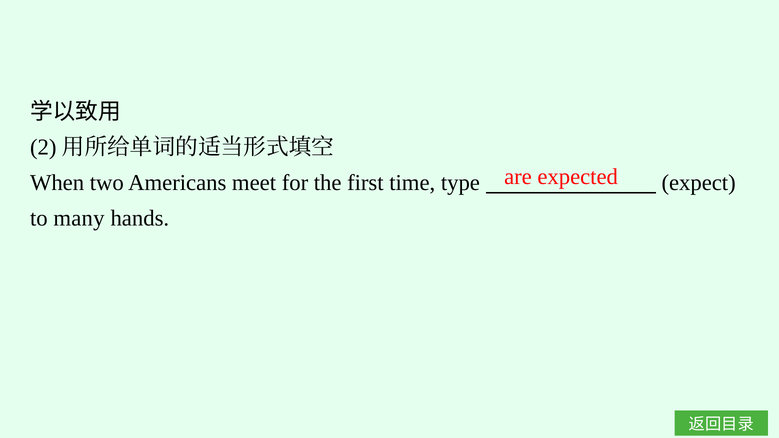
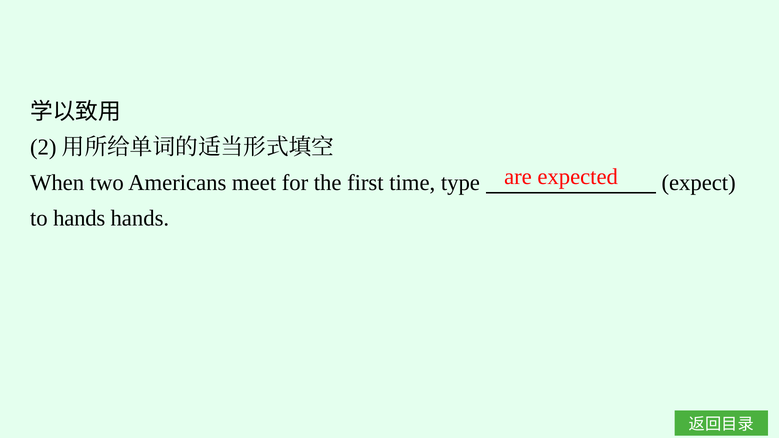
to many: many -> hands (79, 218)
